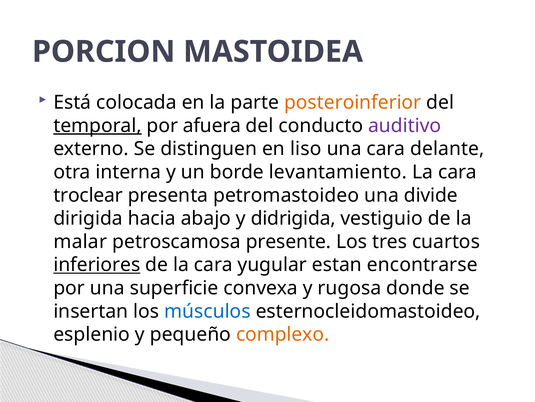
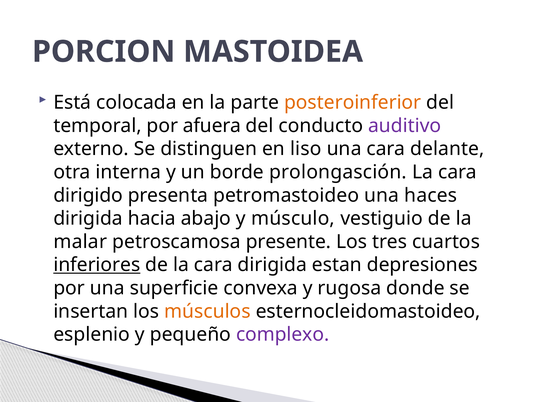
temporal underline: present -> none (97, 125)
levantamiento: levantamiento -> prolongasción (338, 172)
troclear: troclear -> dirigido (88, 195)
divide: divide -> haces (431, 195)
didrigida: didrigida -> músculo (293, 218)
cara yugular: yugular -> dirigida (272, 264)
encontrarse: encontrarse -> depresiones (422, 264)
músculos colour: blue -> orange (207, 311)
complexo colour: orange -> purple (283, 334)
